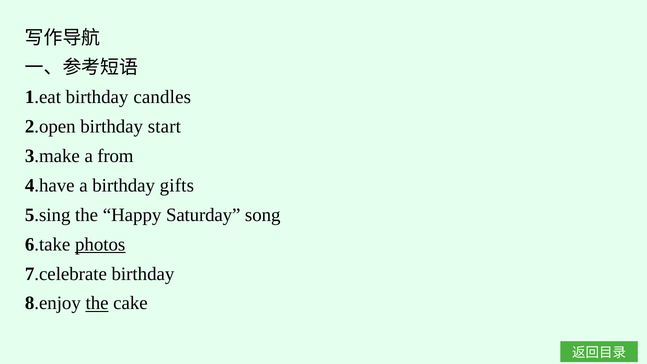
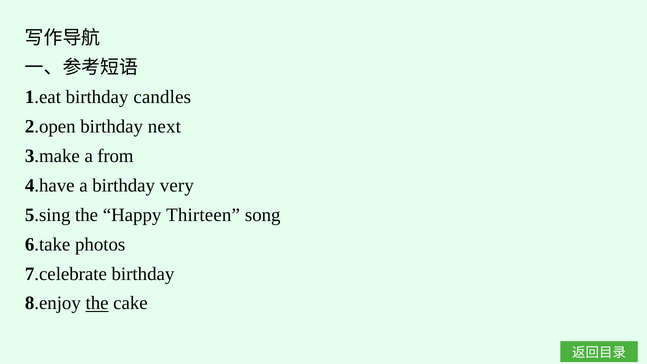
start: start -> next (164, 127)
gifts: gifts -> very (177, 185)
Saturday: Saturday -> Thirteen (203, 215)
photos underline: present -> none (100, 244)
